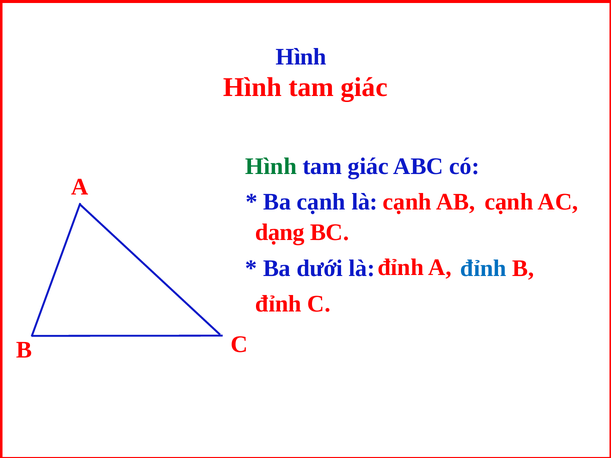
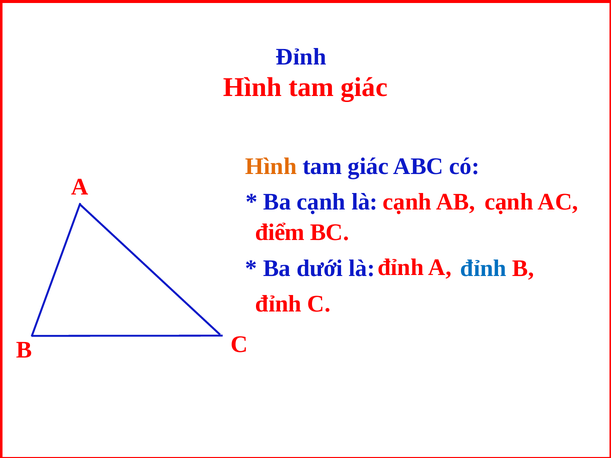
Hình: Hình -> Đỉnh (301, 57)
Hình colour: green -> orange (271, 167)
dạng: dạng -> điểm (280, 233)
